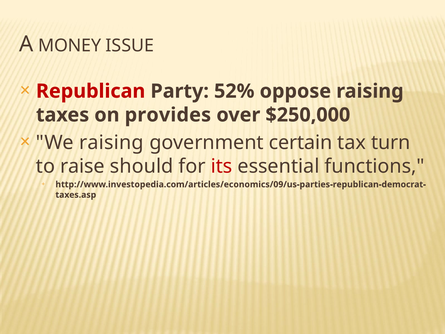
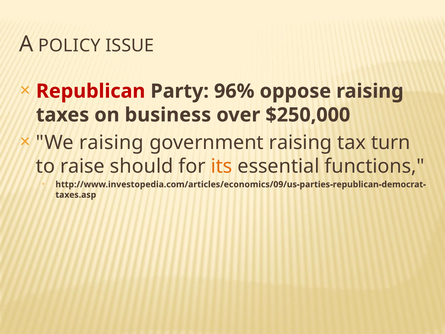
MONEY: MONEY -> POLICY (69, 46)
52%: 52% -> 96% (234, 91)
provides: provides -> business (168, 115)
government certain: certain -> raising (300, 143)
its colour: red -> orange (222, 166)
